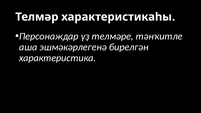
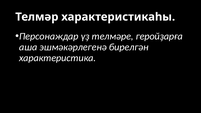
тәнҡитле: тәнҡитле -> геройҙарға (159, 36)
